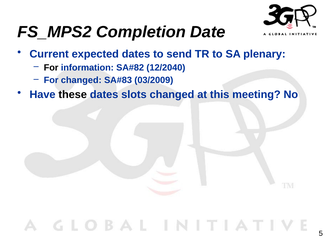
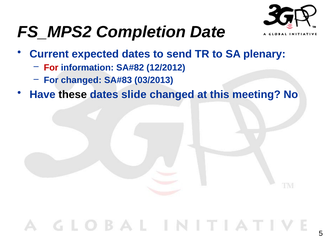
For colour: black -> red (51, 68)
12/2040: 12/2040 -> 12/2012 (166, 68)
03/2009: 03/2009 -> 03/2013 (154, 80)
slots: slots -> slide (134, 95)
